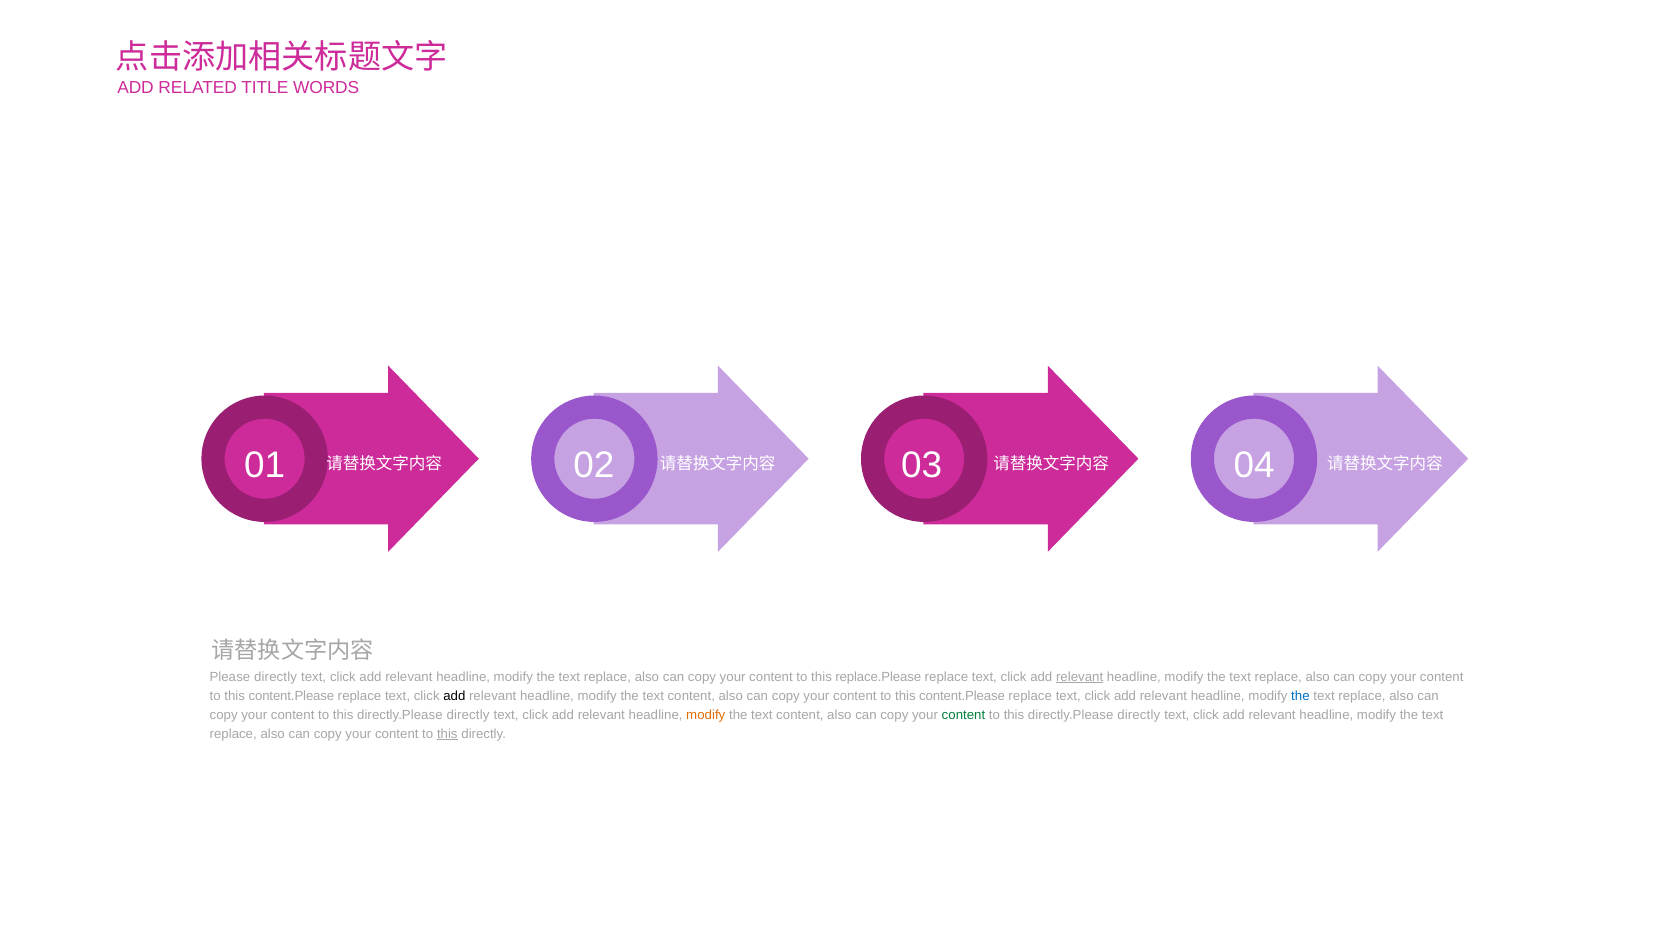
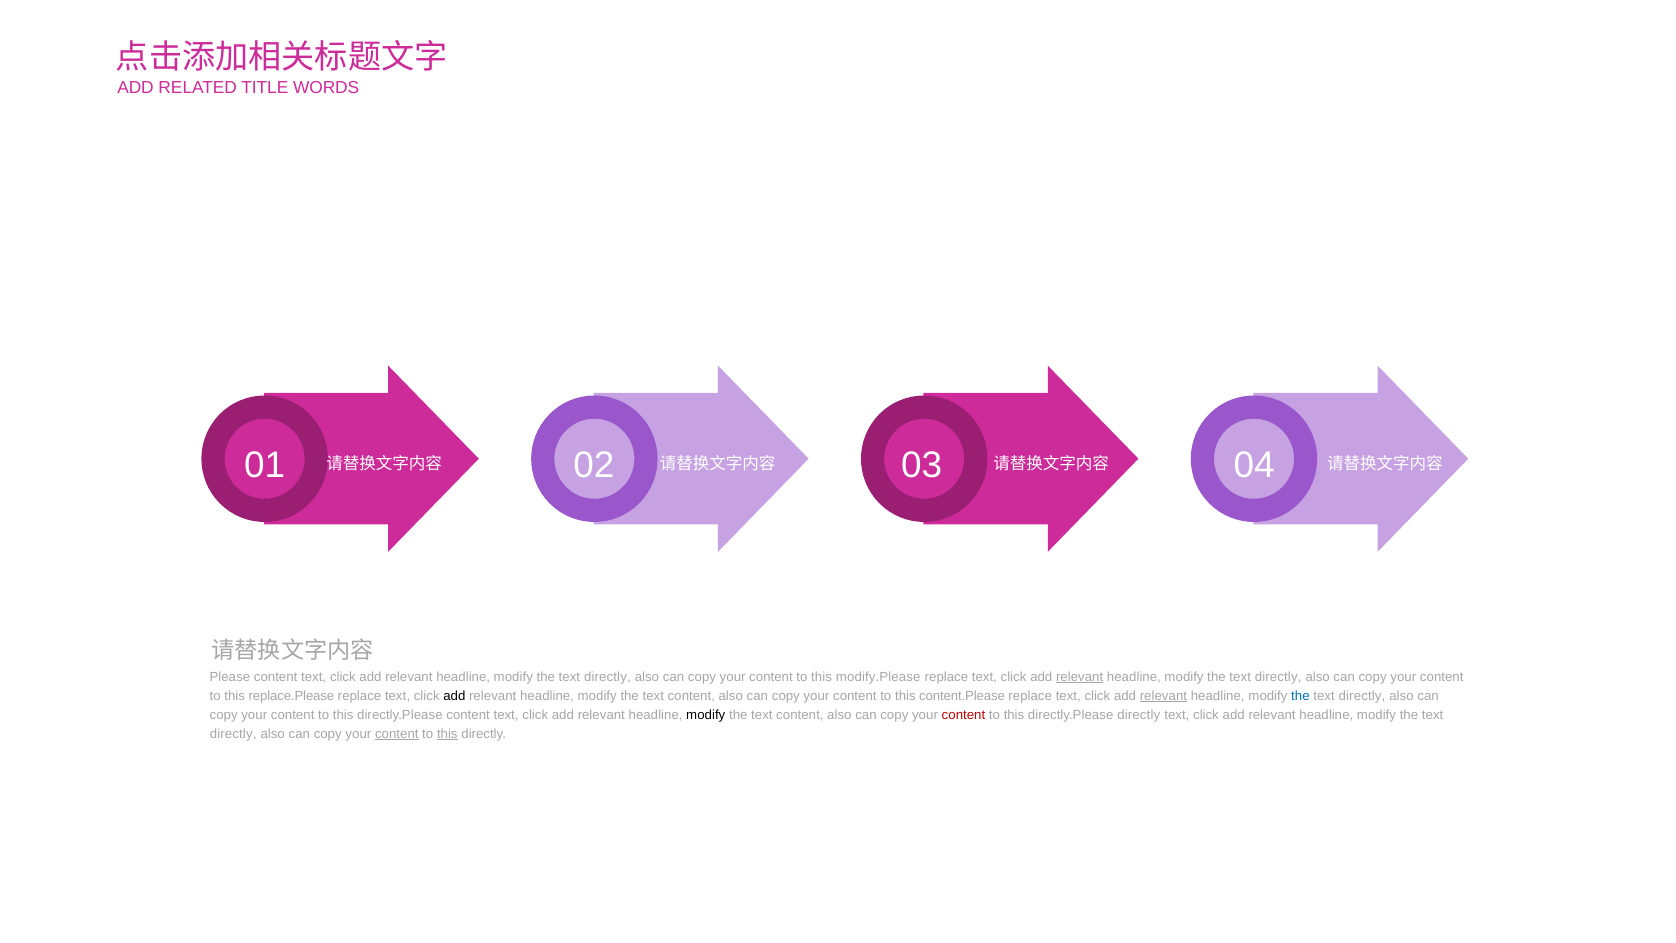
Please directly: directly -> content (276, 676)
replace: replace -> directly (607, 676)
replace.Please: replace.Please -> modify.Please (878, 676)
replace: replace -> directly (1278, 676)
content.Please: content.Please -> replace.Please (291, 695)
relevant underline: none -> present (1163, 695)
replace: replace -> directly (1362, 695)
directly: directly -> content (468, 714)
modify colour: orange -> black (706, 714)
content colour: green -> red (963, 714)
replace: replace -> directly (233, 733)
content underline: none -> present (397, 733)
